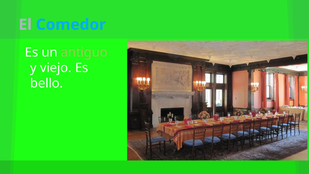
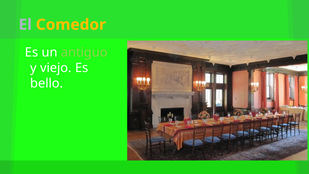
Comedor colour: light blue -> yellow (71, 25)
